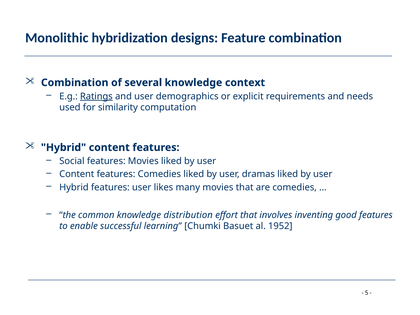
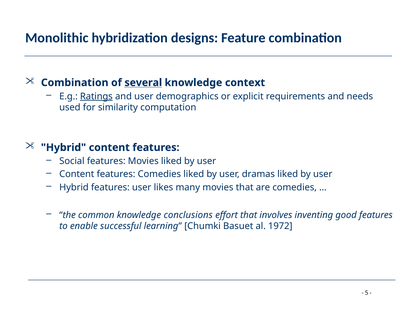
several underline: none -> present (143, 83)
distribution: distribution -> conclusions (188, 215)
1952: 1952 -> 1972 (280, 226)
